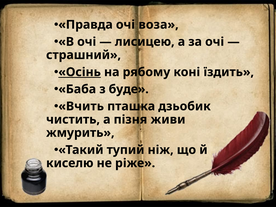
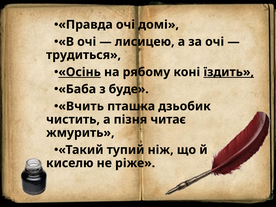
воза: воза -> домі (159, 25)
страшний: страшний -> трудиться (84, 55)
їздить underline: none -> present (229, 72)
живи: живи -> читає (168, 120)
